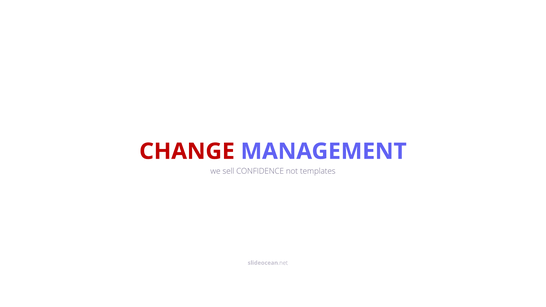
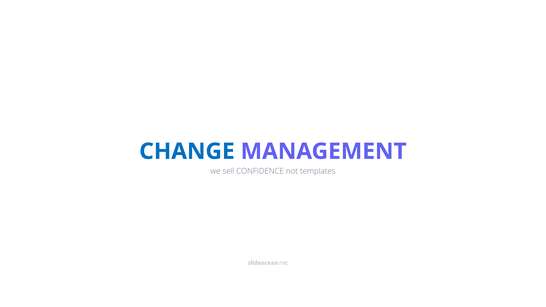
CHANGE colour: red -> blue (187, 151)
